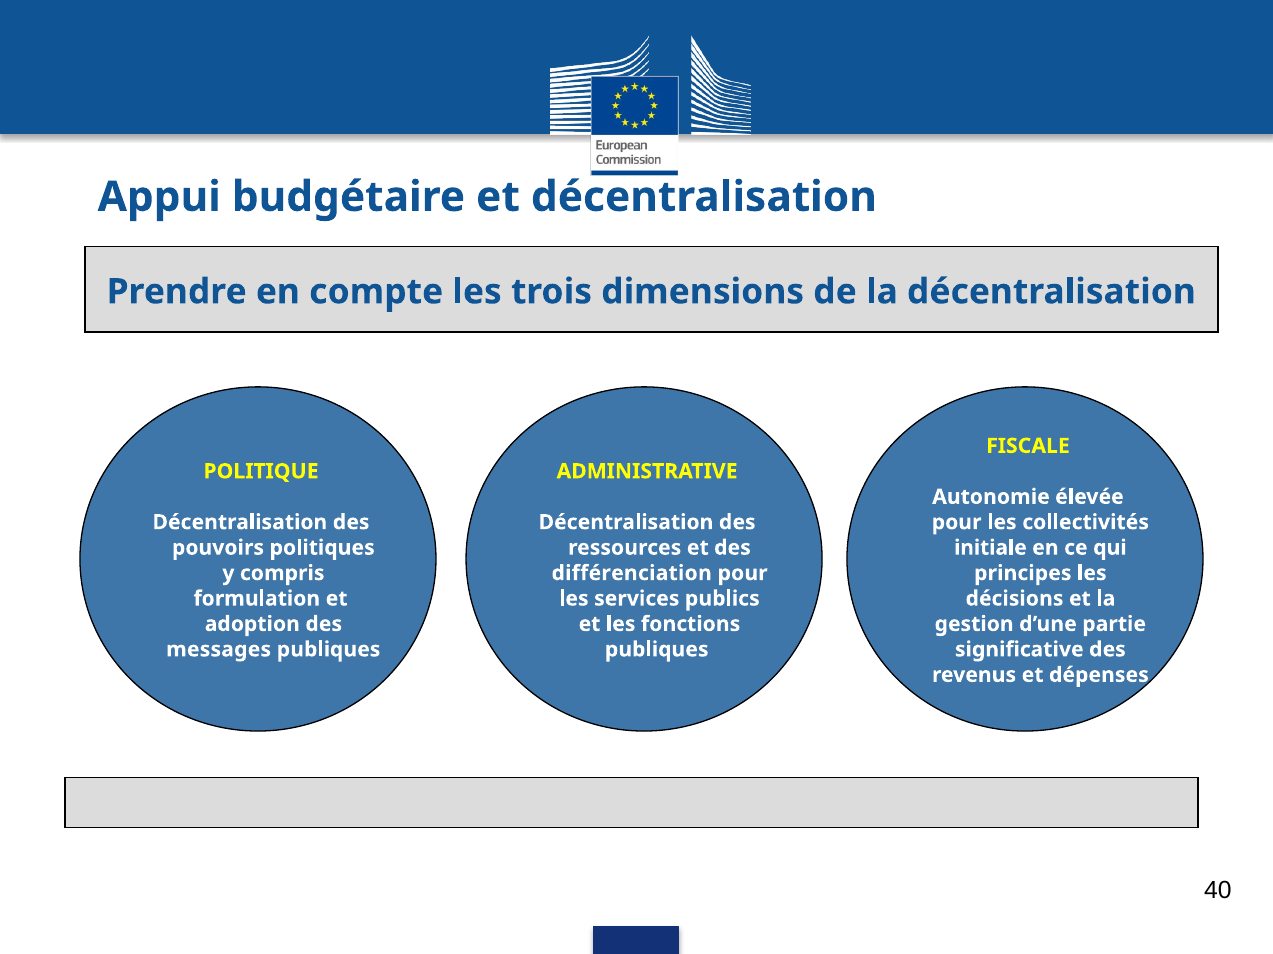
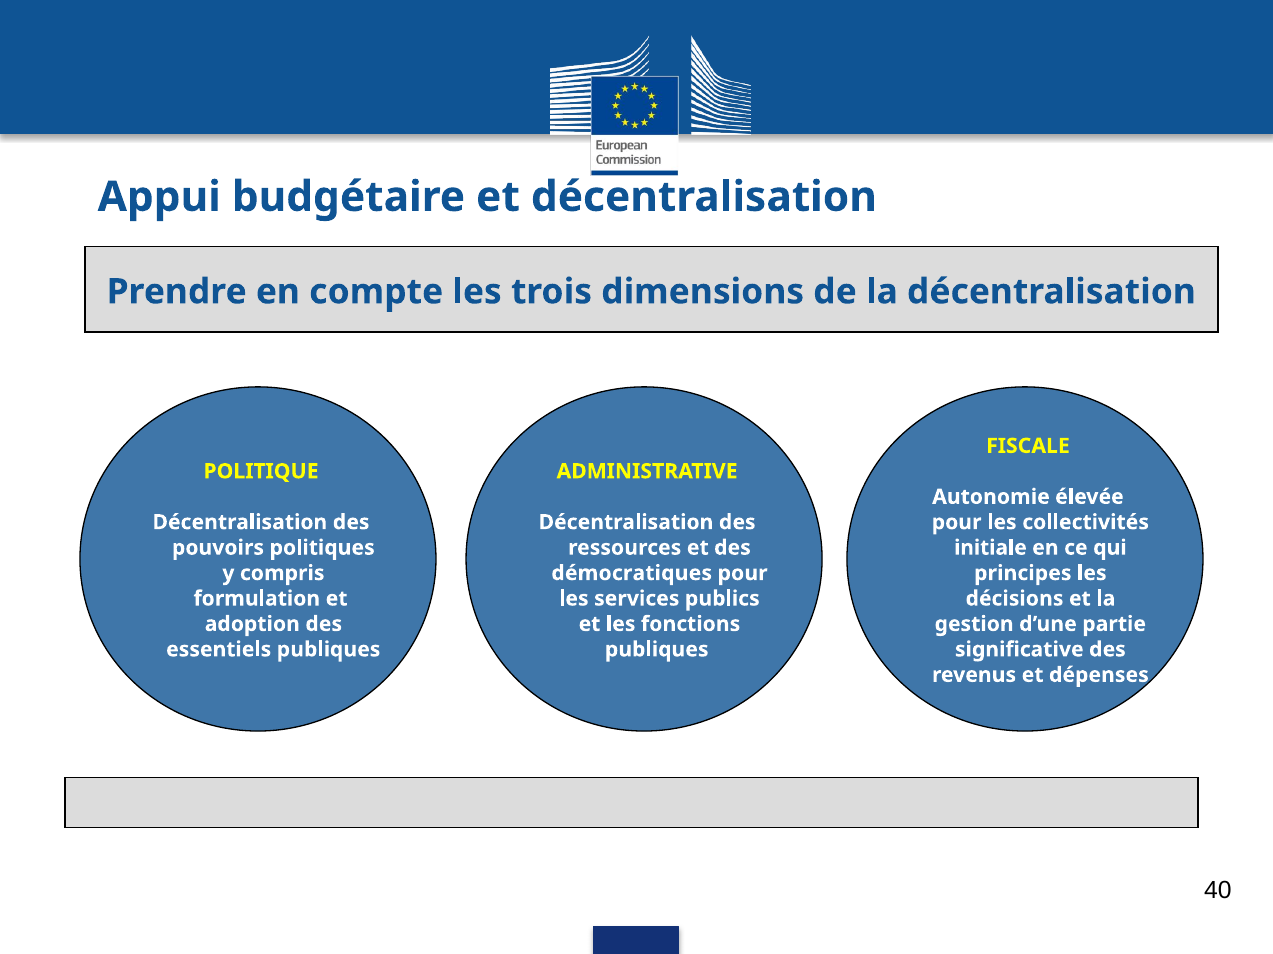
différenciation: différenciation -> démocratiques (632, 574)
messages: messages -> essentiels (219, 650)
